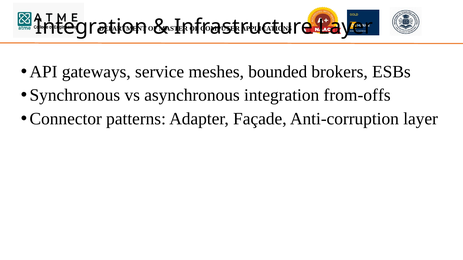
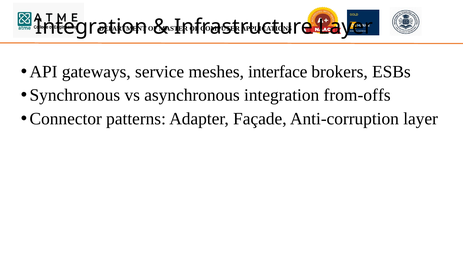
bounded: bounded -> interface (278, 72)
